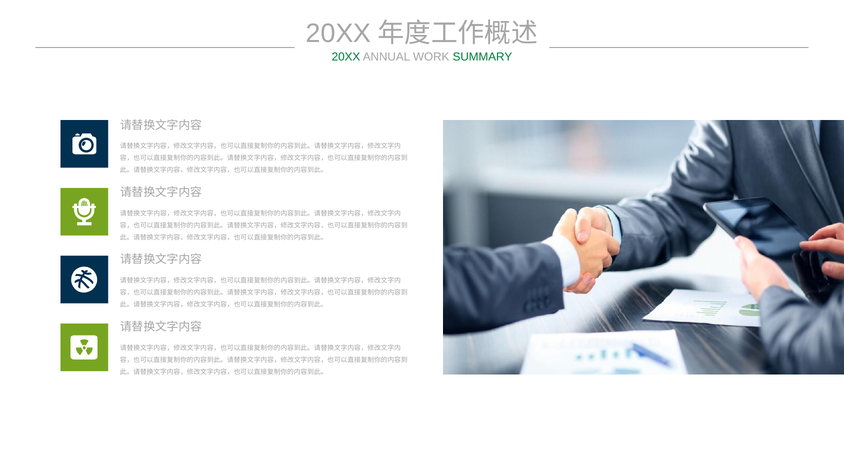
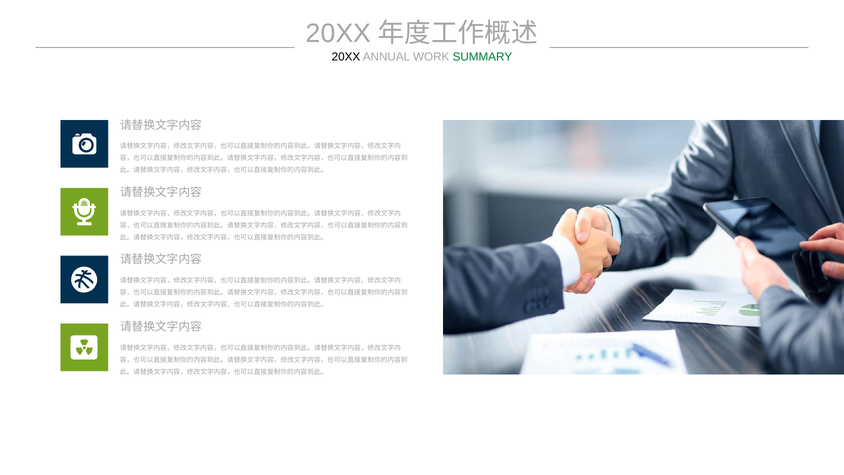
20XX colour: green -> black (346, 57)
